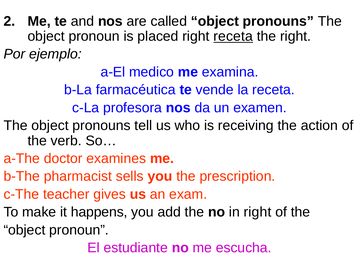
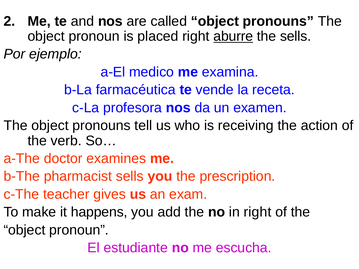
right receta: receta -> aburre (233, 36)
the right: right -> sells (296, 36)
